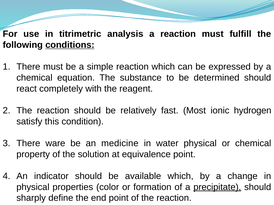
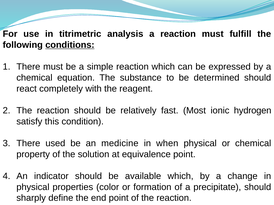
ware: ware -> used (55, 144)
water: water -> when (167, 144)
precipitate underline: present -> none (217, 187)
